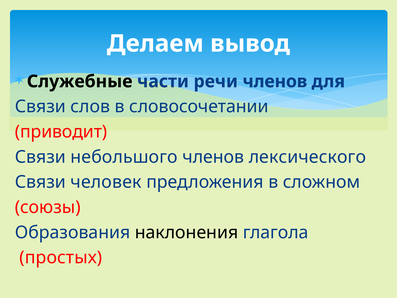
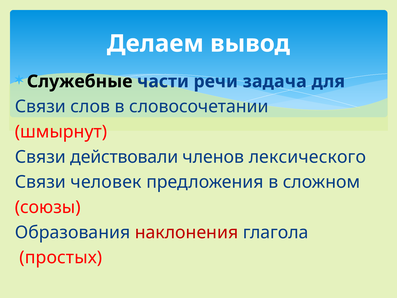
речи членов: членов -> задача (275, 81)
приводит: приводит -> шмырнут (61, 132)
небольшого: небольшого -> действовали (124, 157)
наклонения colour: black -> red (187, 232)
